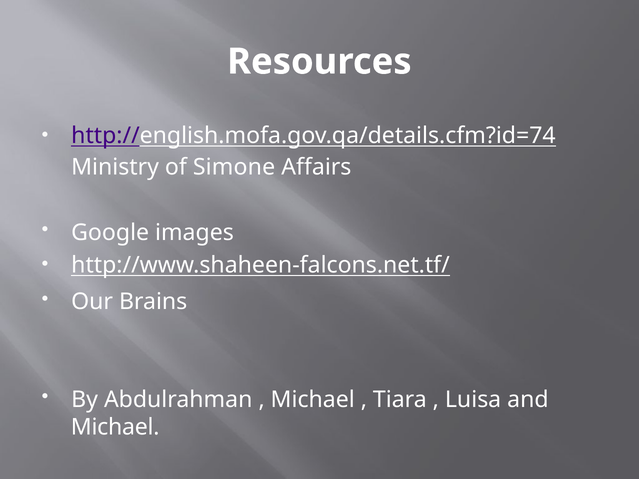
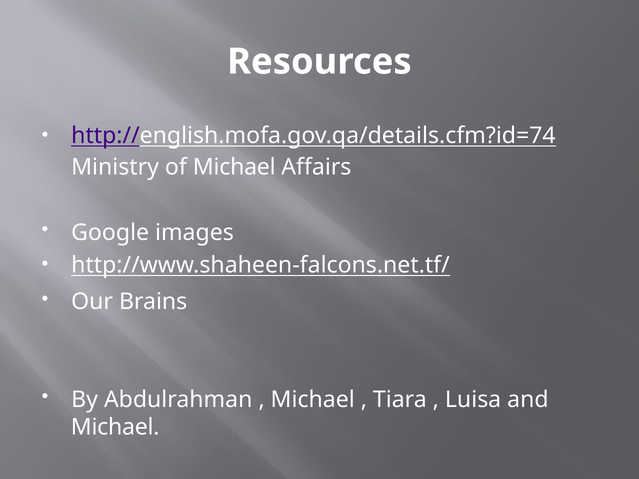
of Simone: Simone -> Michael (234, 167)
